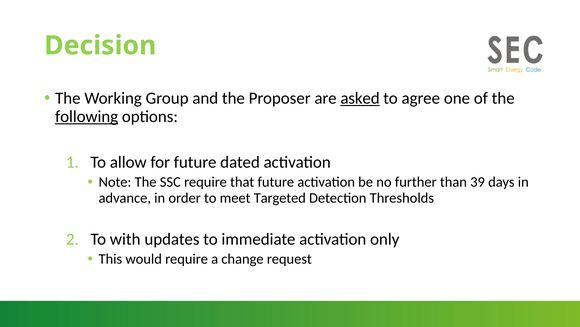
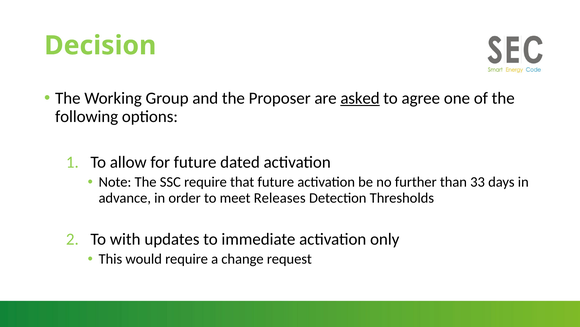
following underline: present -> none (87, 116)
39: 39 -> 33 (478, 182)
Targeted: Targeted -> Releases (280, 197)
